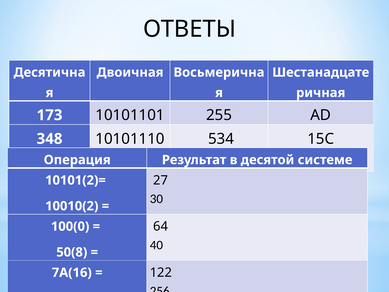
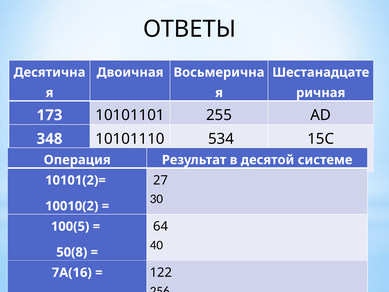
100(0: 100(0 -> 100(5 (70, 226)
